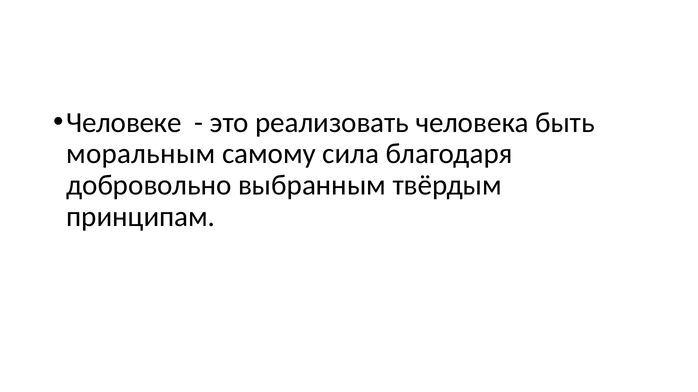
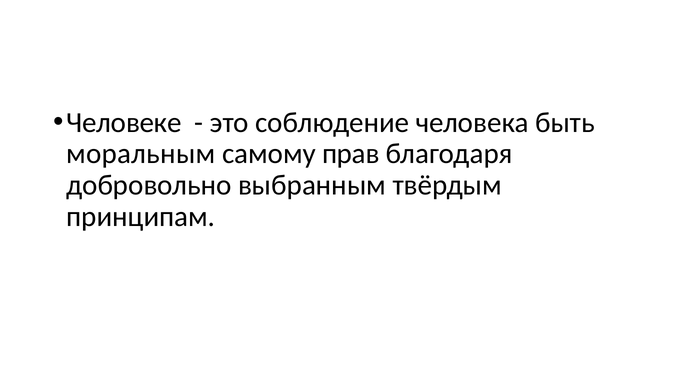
реализовать: реализовать -> соблюдение (332, 123)
сила: сила -> прав (351, 154)
